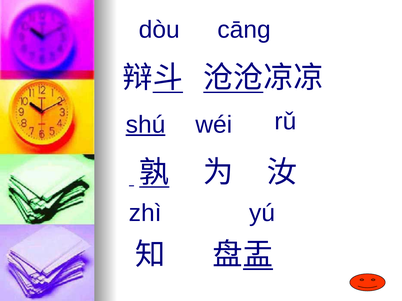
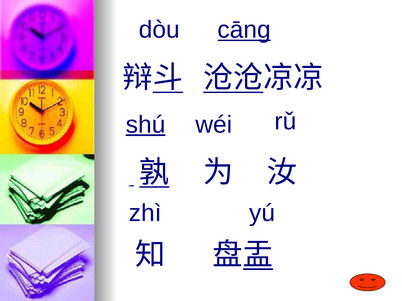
cāng underline: none -> present (244, 30)
